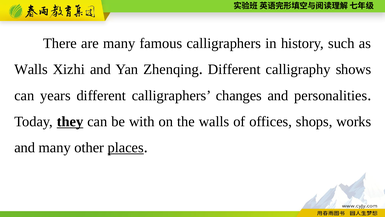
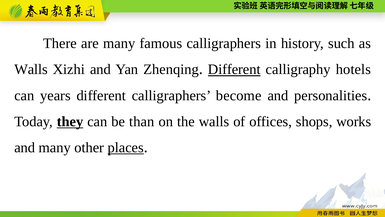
Different underline: none -> present (234, 69)
shows: shows -> hotels (353, 69)
changes: changes -> become (239, 95)
with: with -> than (142, 121)
